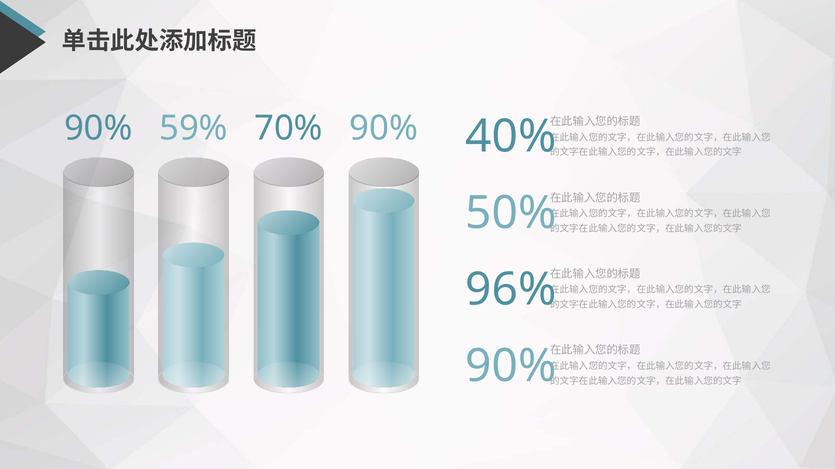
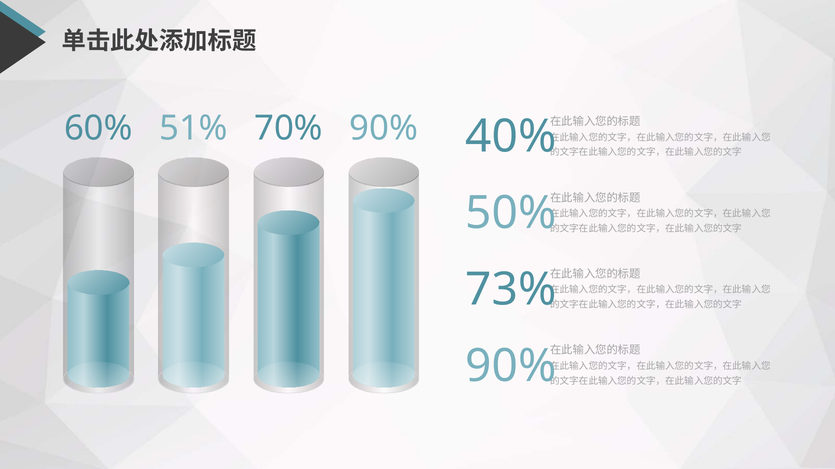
90%: 90% -> 60% (98, 128)
59%: 59% -> 51% (193, 128)
96%: 96% -> 73% (511, 290)
